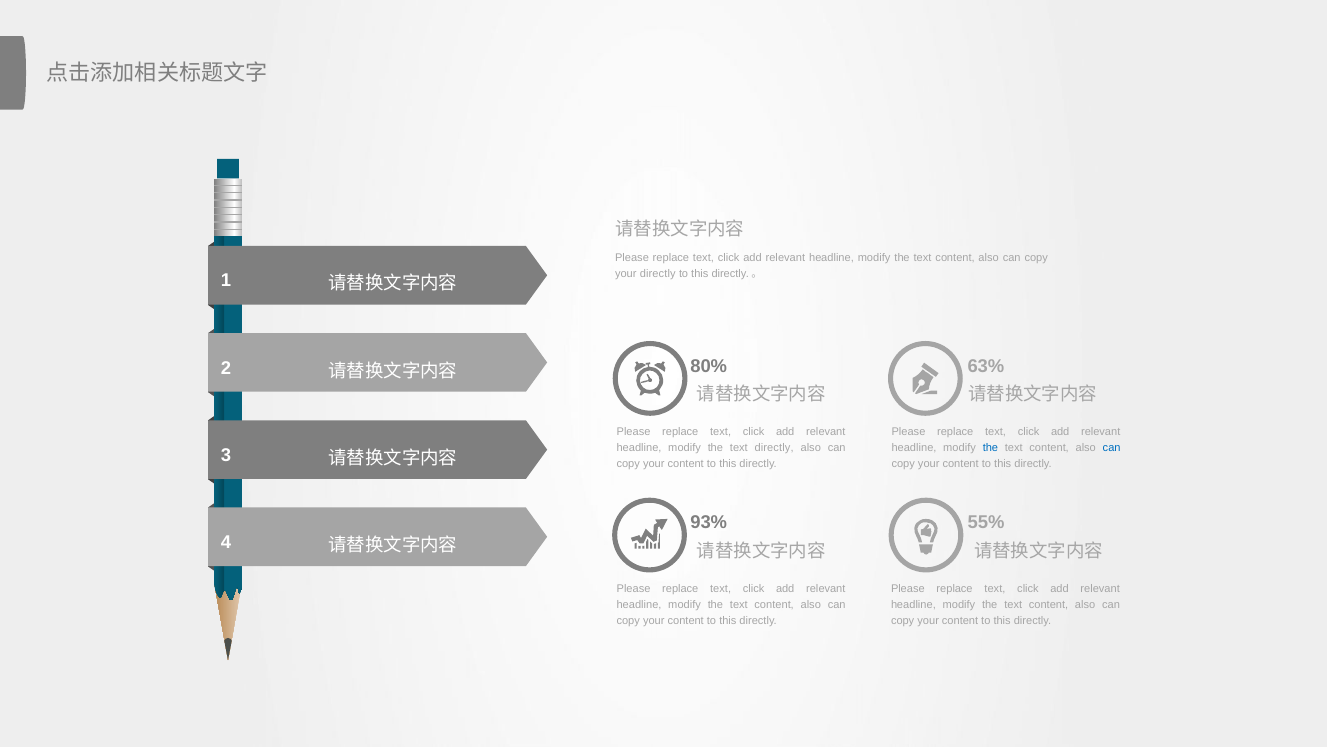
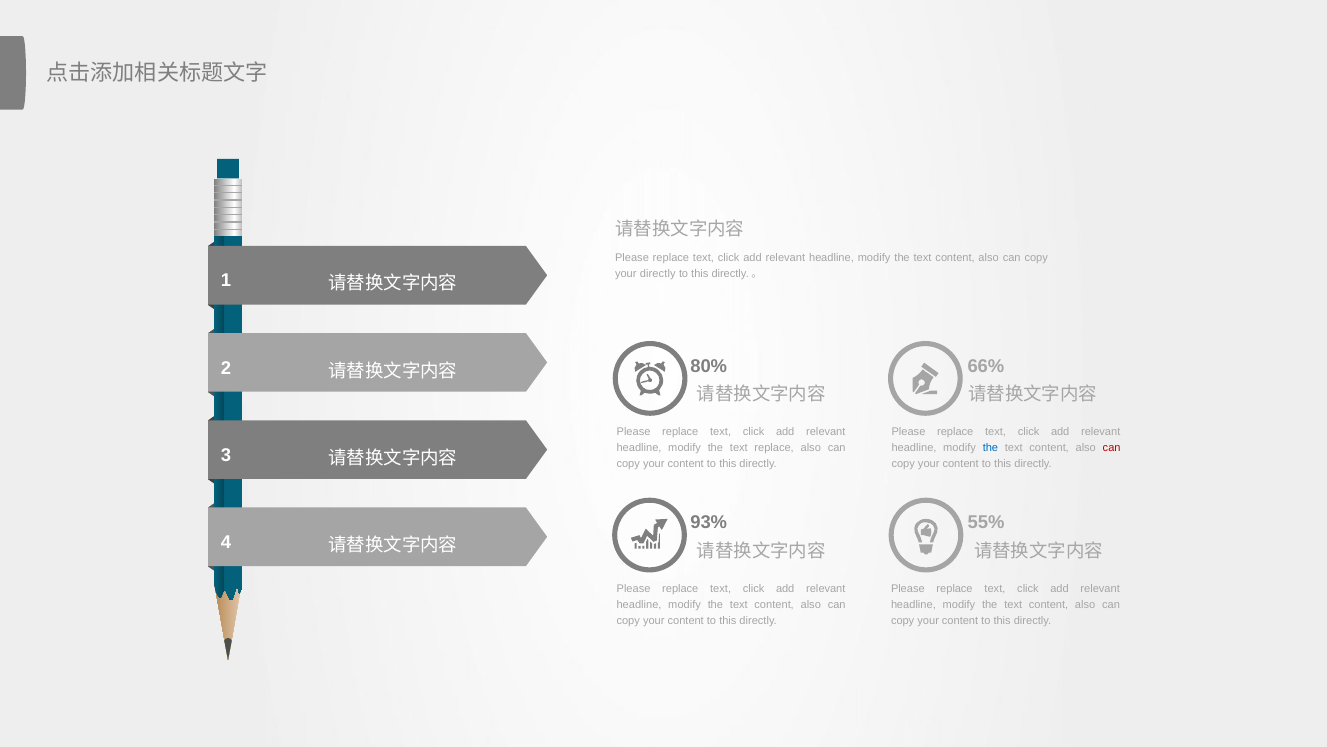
63%: 63% -> 66% (986, 366)
text directly: directly -> replace (774, 447)
can colour: blue -> red (1112, 447)
